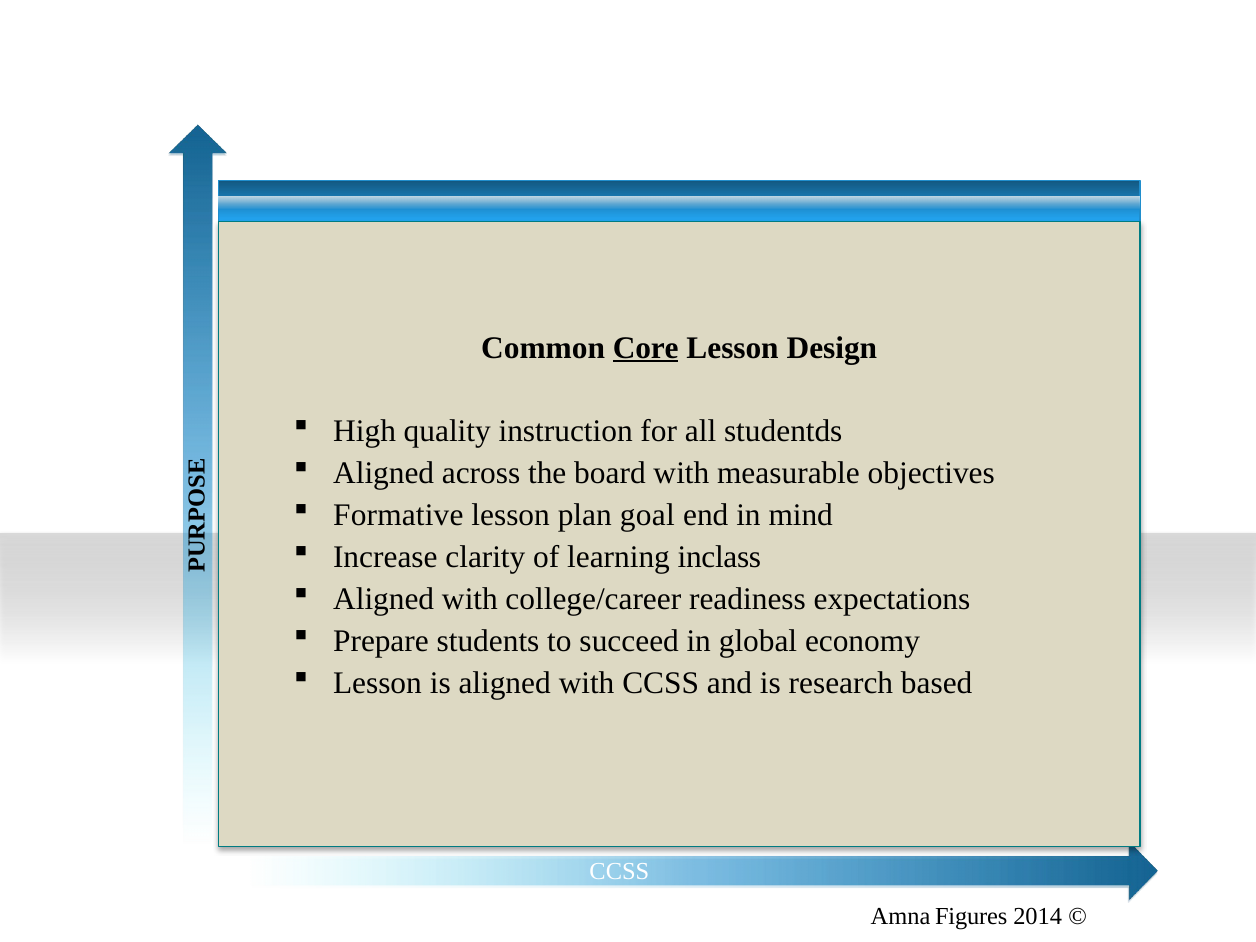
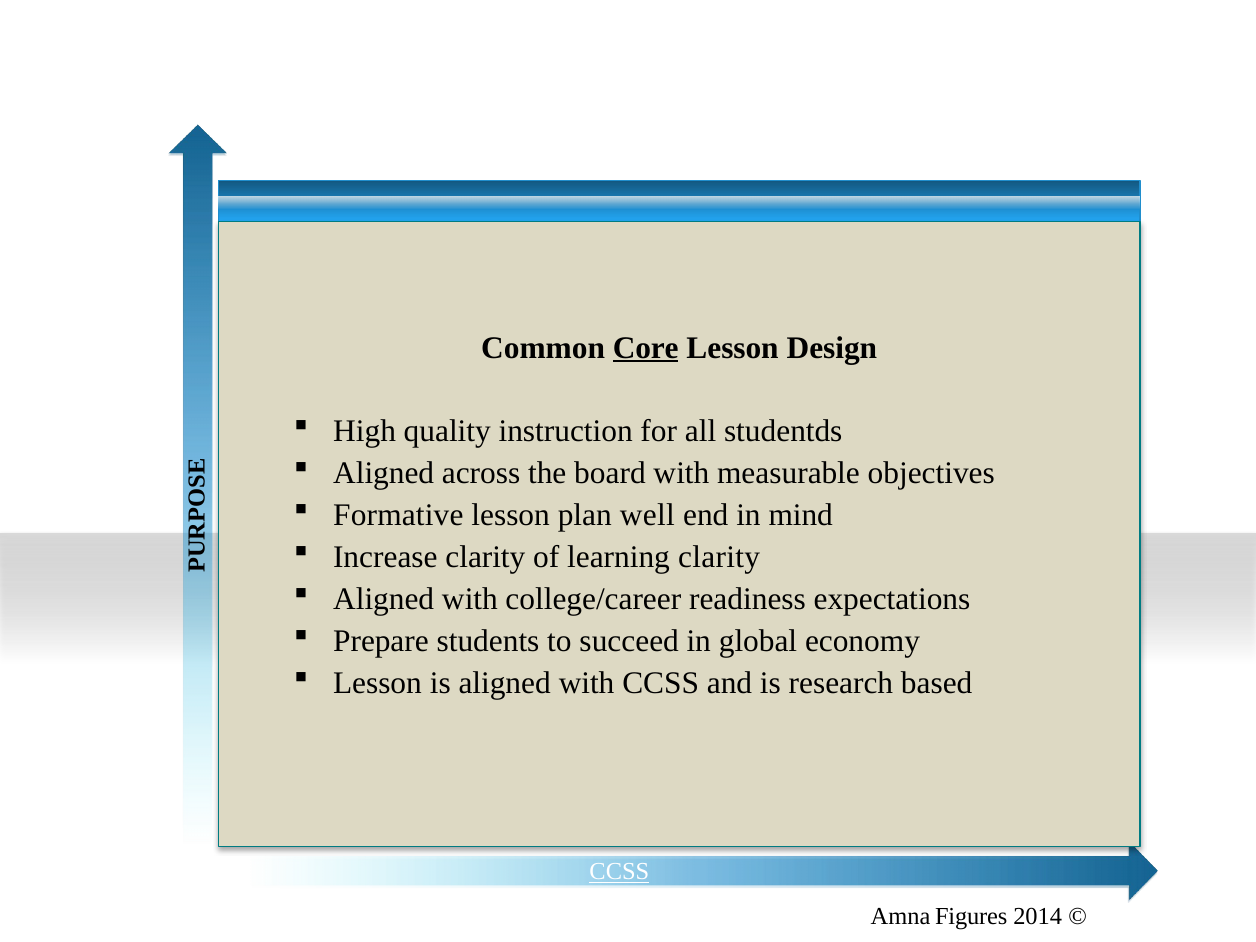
goal: goal -> well (647, 515)
learning inclass: inclass -> clarity (719, 557)
CCSS underline: none -> present (619, 872)
